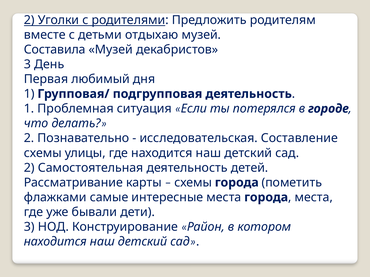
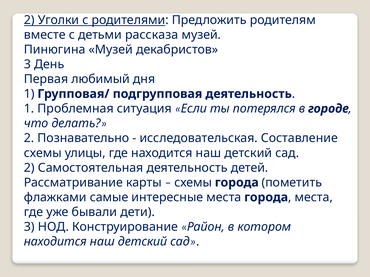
отдыхаю: отдыхаю -> рассказа (152, 35)
Составила: Составила -> Пинюгина (55, 50)
